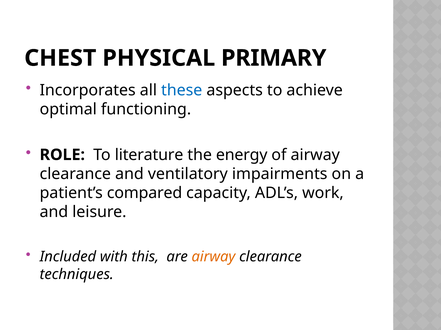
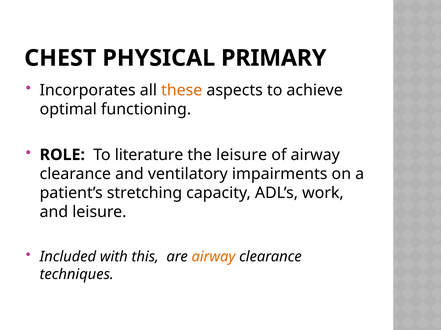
these colour: blue -> orange (182, 90)
the energy: energy -> leisure (242, 155)
compared: compared -> stretching (145, 193)
